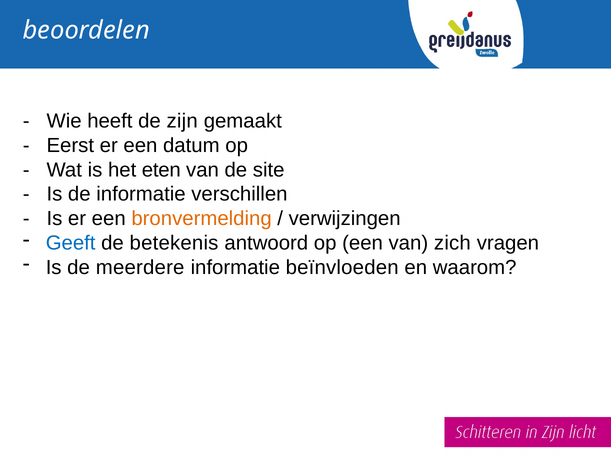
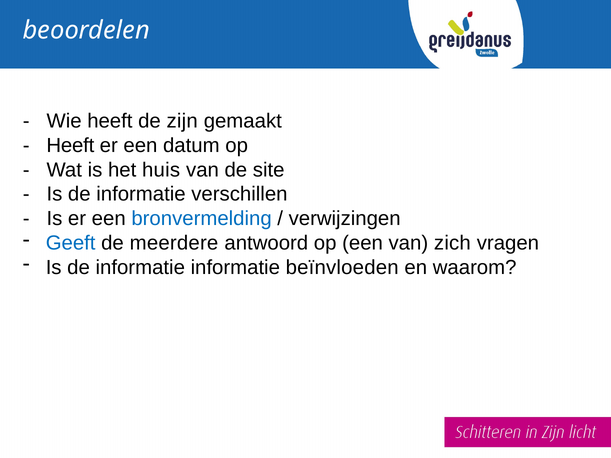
Eerst: Eerst -> Heeft (70, 145)
eten: eten -> huis (161, 170)
bronvermelding colour: orange -> blue (202, 219)
betekenis: betekenis -> meerdere (174, 243)
meerdere: meerdere -> informatie (140, 268)
